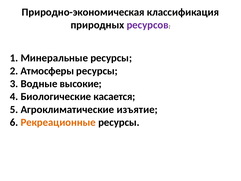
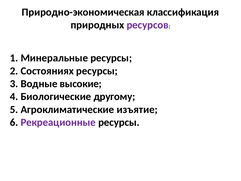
Атмосферы: Атмосферы -> Состояниях (47, 71)
касается: касается -> другому (114, 96)
Рекреационные colour: orange -> purple (58, 122)
